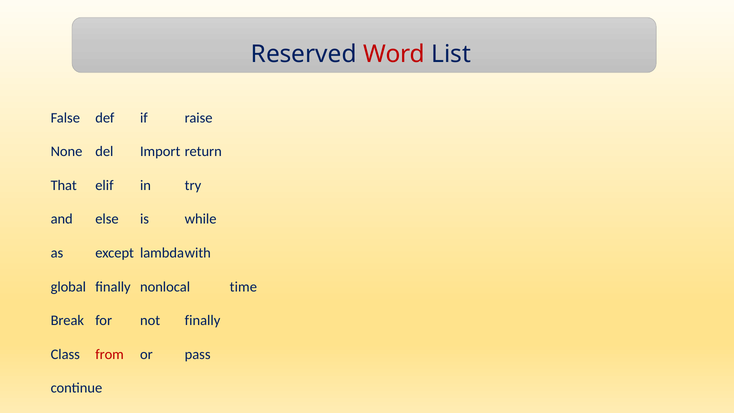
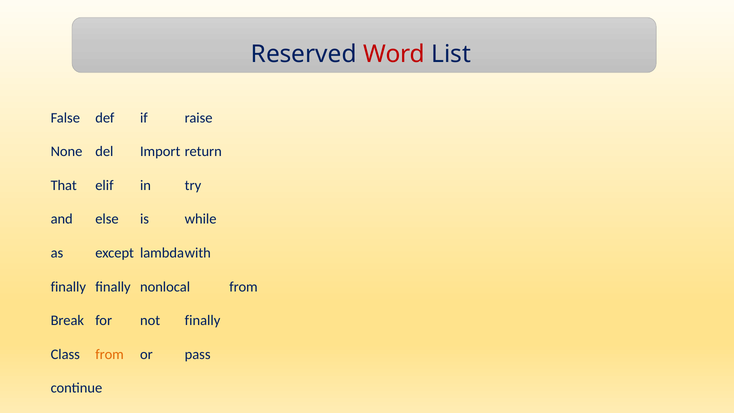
global: global -> finally (68, 287)
nonlocal time: time -> from (244, 287)
from colour: red -> orange (110, 354)
